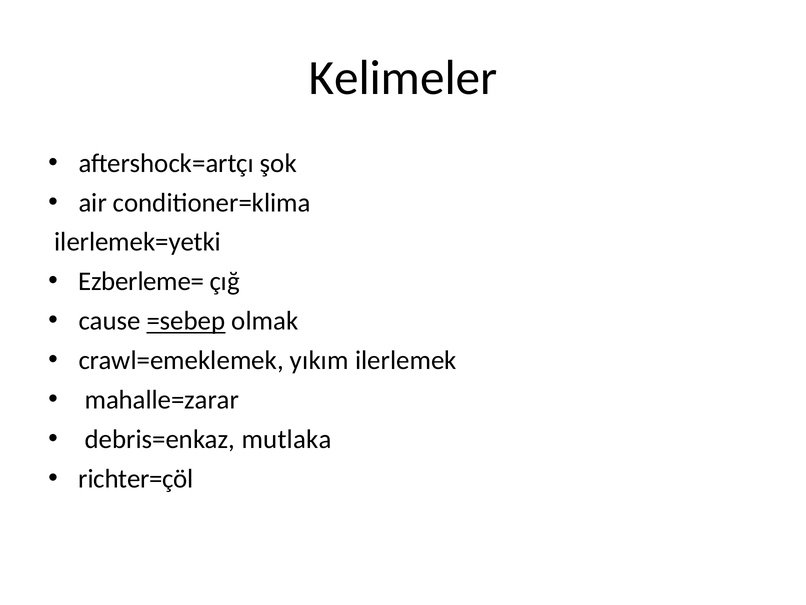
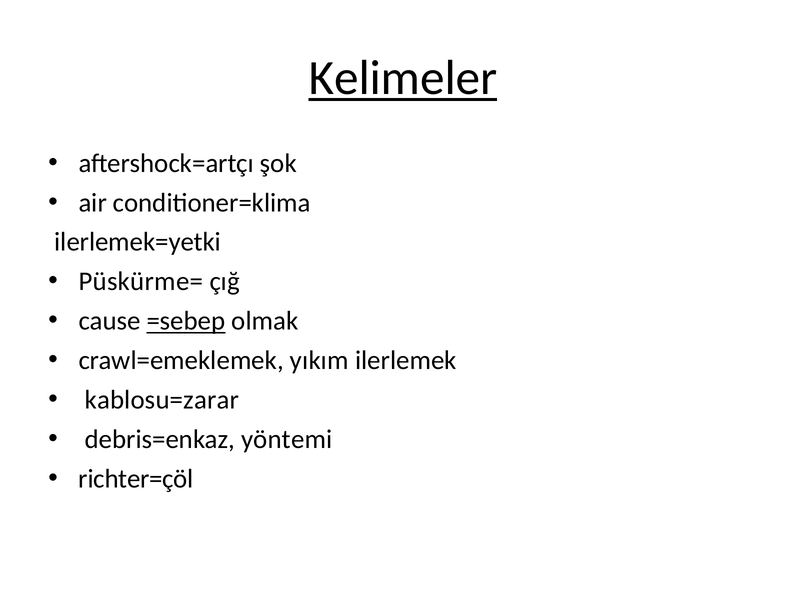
Kelimeler underline: none -> present (403, 78)
Ezberleme=: Ezberleme= -> Püskürme= (141, 281)
mahalle=zarar: mahalle=zarar -> kablosu=zarar (162, 400)
mutlaka: mutlaka -> yöntemi (287, 439)
